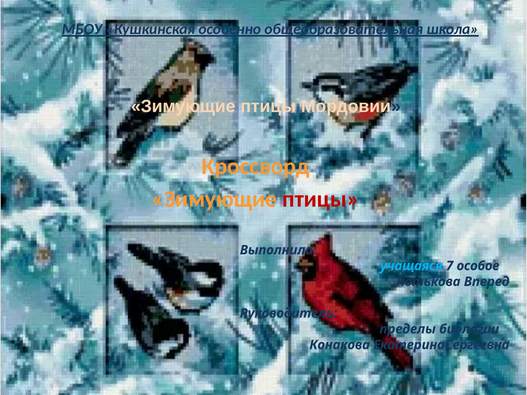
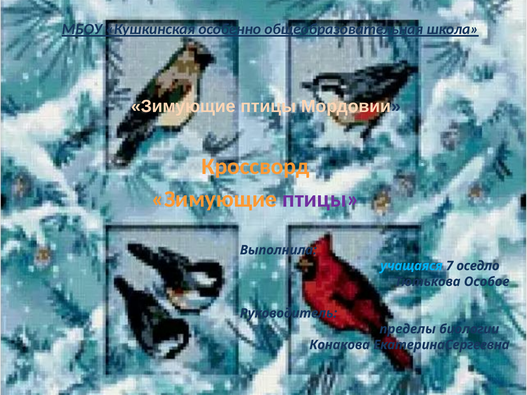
птицы colour: red -> purple (321, 199)
особое: особое -> оседло (478, 266)
Вперед: Вперед -> Особое (487, 282)
